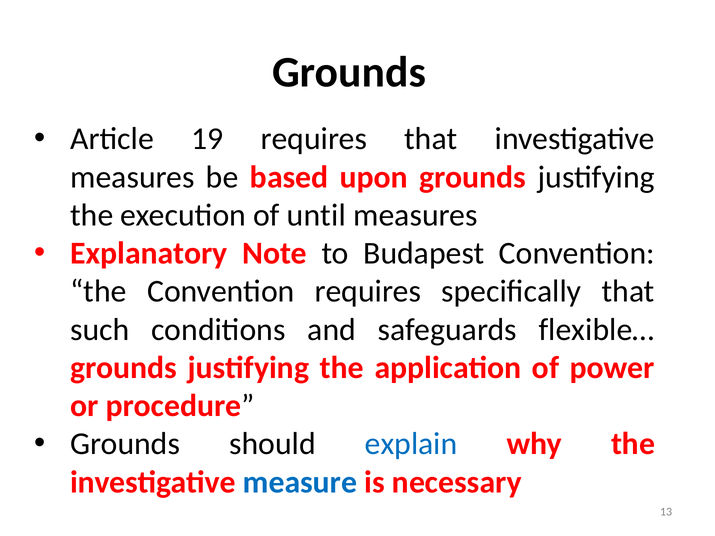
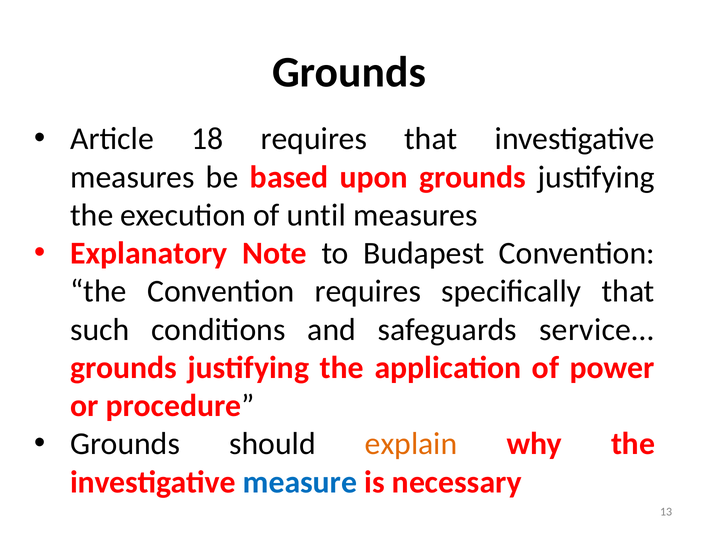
19: 19 -> 18 (207, 139)
flexible…: flexible… -> service… (596, 330)
explain colour: blue -> orange (411, 444)
